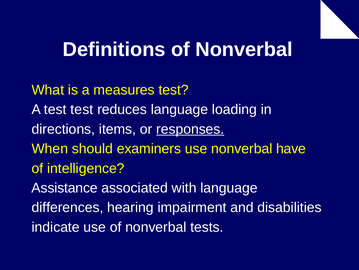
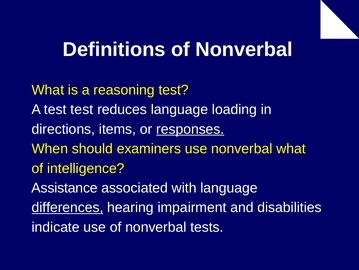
measures: measures -> reasoning (124, 90)
use nonverbal have: have -> what (291, 148)
differences underline: none -> present (68, 207)
